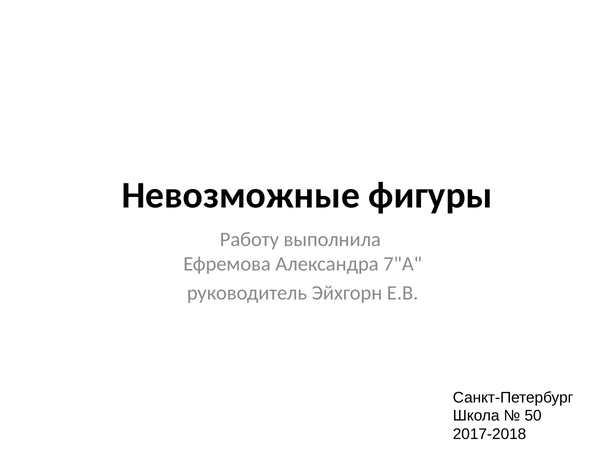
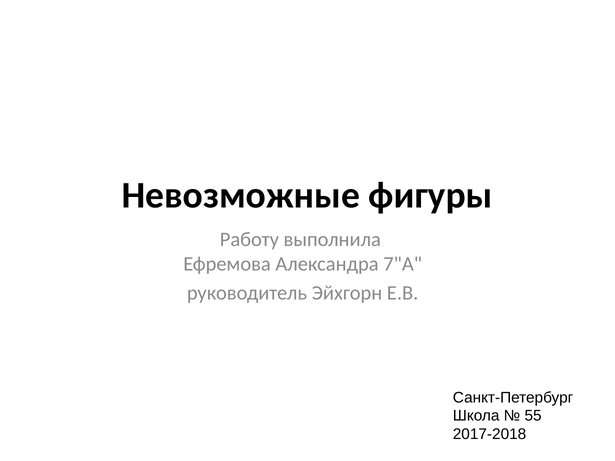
50: 50 -> 55 (533, 416)
